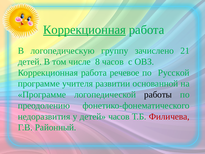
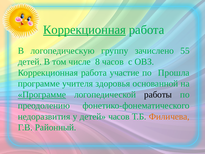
21: 21 -> 55 (185, 51)
речевое: речевое -> участие (125, 73)
Русской: Русской -> Прошла (174, 73)
развитии: развитии -> здоровья (113, 84)
Программе underline: none -> present (42, 94)
Филичева colour: red -> orange (169, 116)
